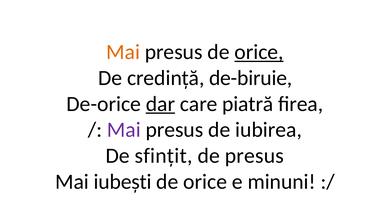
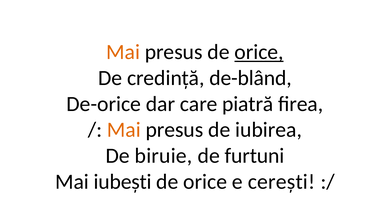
de-biruie: de-biruie -> de-blând (251, 78)
dar underline: present -> none (160, 104)
Mai colour: purple -> orange (124, 130)
sfințit: sfințit -> biruie (164, 156)
de presus: presus -> furtuni (255, 156)
minuni: minuni -> cerești (281, 182)
